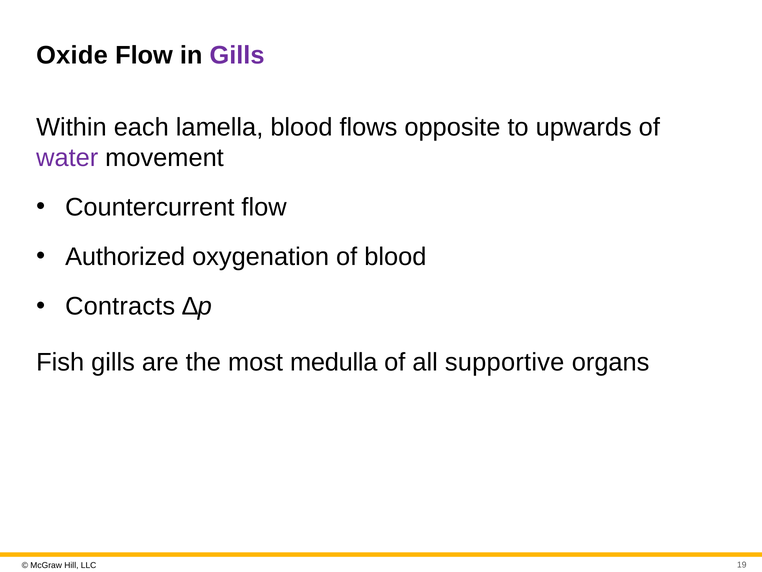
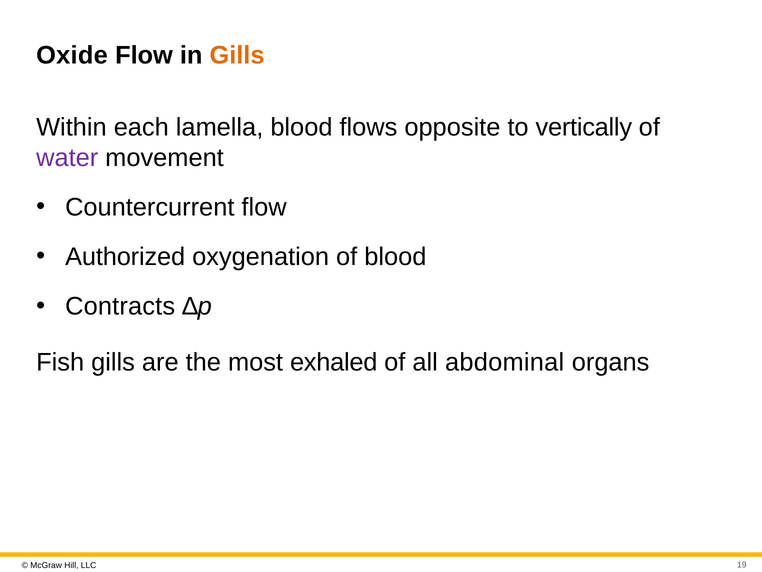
Gills colour: purple -> orange (237, 55)
upwards: upwards -> vertically (584, 127)
medulla: medulla -> exhaled (334, 362)
supportive: supportive -> abdominal (505, 362)
